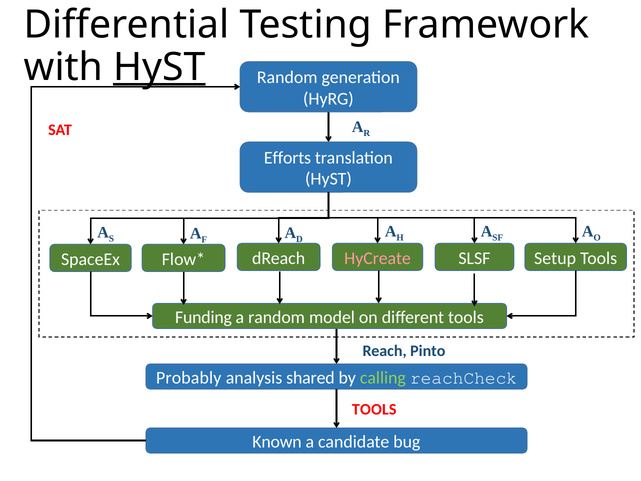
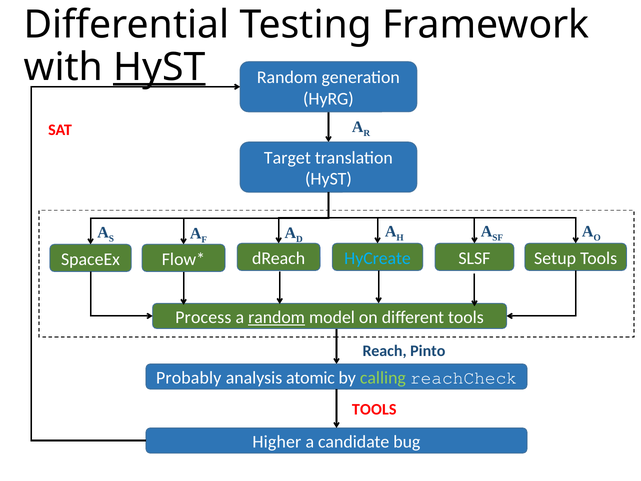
Efforts: Efforts -> Target (287, 158)
HyCreate colour: pink -> light blue (378, 258)
Funding: Funding -> Process (203, 317)
random underline: none -> present (277, 317)
shared: shared -> atomic (310, 378)
Known: Known -> Higher (277, 442)
